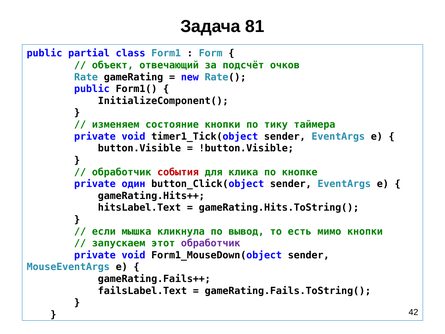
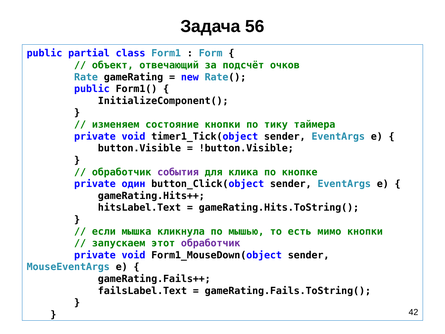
81: 81 -> 56 (255, 26)
события colour: red -> purple (178, 172)
вывод: вывод -> мышью (246, 231)
